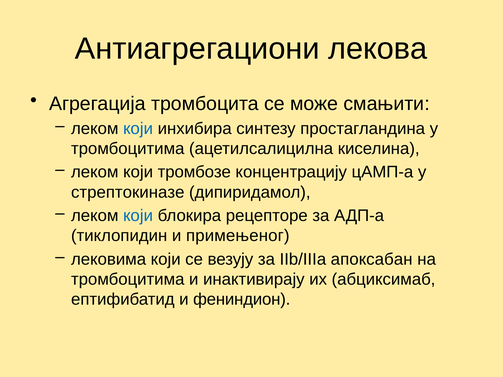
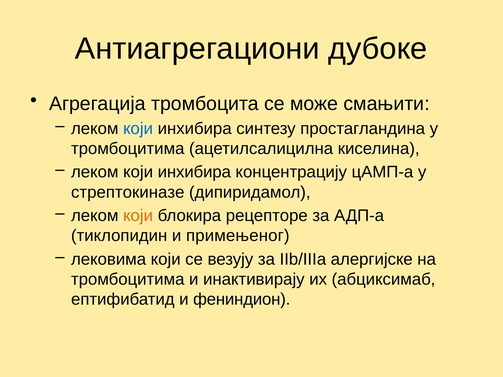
лекова: лекова -> дубоке (378, 49)
тромбозе: тромбозе -> инхибира (194, 172)
који colour: blue -> orange (138, 216)
апоксабан: апоксабан -> алергијске (372, 259)
